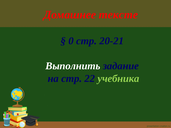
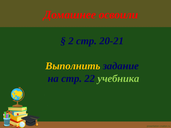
тексте: тексте -> освоили (118, 15)
0: 0 -> 2 (71, 41)
Выполнить colour: white -> yellow (73, 66)
